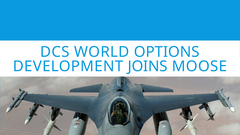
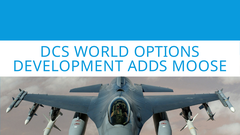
JOINS: JOINS -> ADDS (148, 66)
